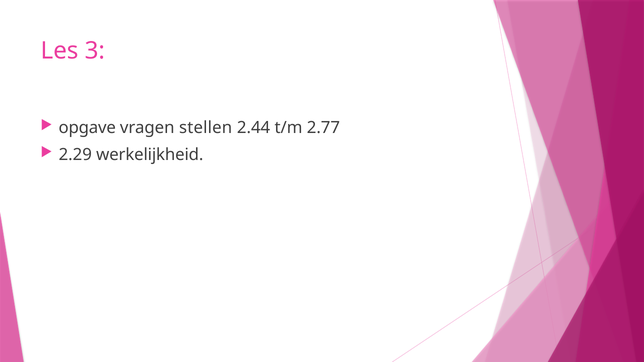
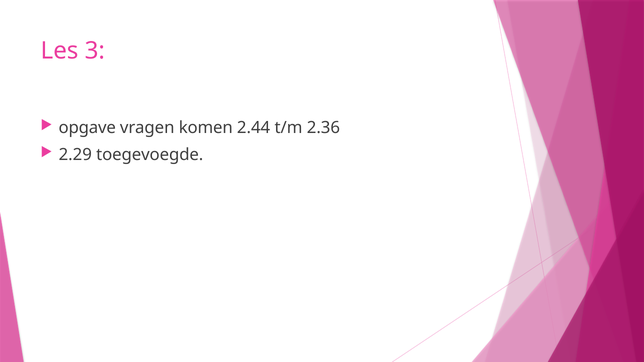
stellen: stellen -> komen (206, 128)
2.77: 2.77 -> 2.36 (323, 128)
werkelijkheid: werkelijkheid -> toegevoegde (150, 155)
